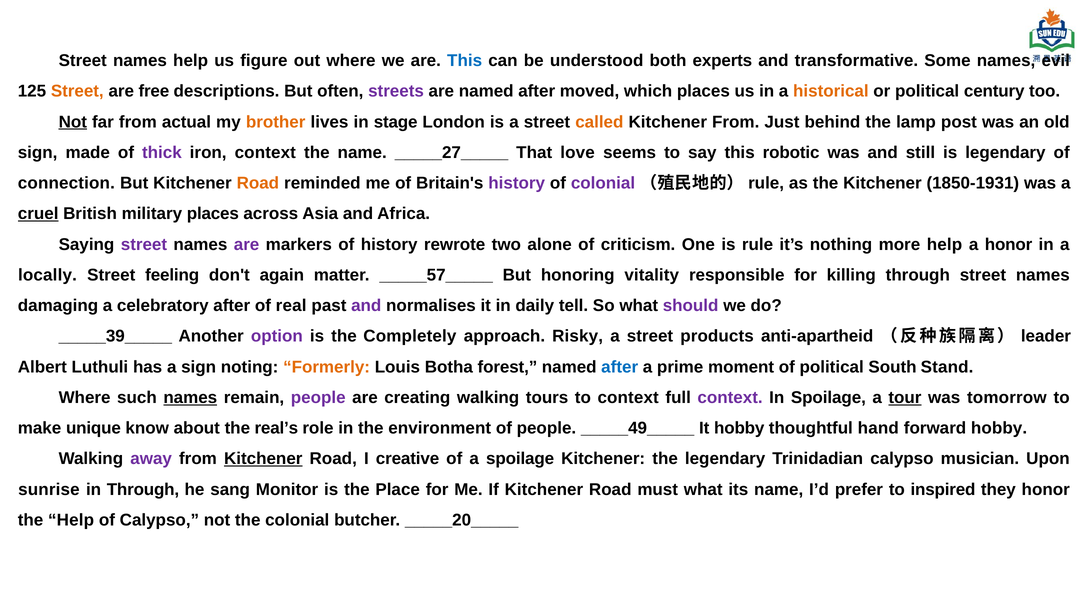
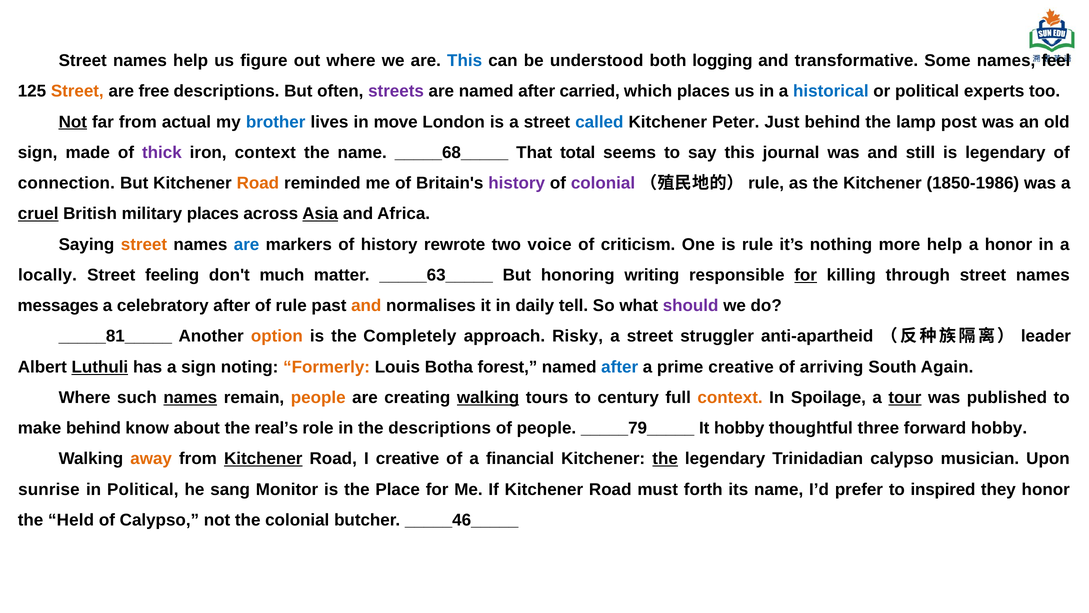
experts: experts -> logging (722, 61)
evil: evil -> feel (1056, 61)
moved: moved -> carried (590, 91)
historical colour: orange -> blue (831, 91)
century: century -> experts (994, 91)
brother colour: orange -> blue (276, 122)
stage: stage -> move (396, 122)
called colour: orange -> blue (599, 122)
Kitchener From: From -> Peter (736, 122)
_____27_____: _____27_____ -> _____68_____ (451, 152)
love: love -> total (578, 152)
robotic: robotic -> journal (791, 152)
1850-1931: 1850-1931 -> 1850-1986 (973, 183)
Asia underline: none -> present (320, 214)
street colour: purple -> orange (144, 244)
are colour: purple -> blue (247, 244)
alone: alone -> voice (550, 244)
again: again -> much (282, 275)
_____57_____: _____57_____ -> _____63_____ (436, 275)
vitality: vitality -> writing (652, 275)
for underline: none -> present (806, 275)
damaging: damaging -> messages (58, 305)
of real: real -> rule (291, 305)
and colour: purple -> orange (366, 305)
_____39_____: _____39_____ -> _____81_____ (115, 336)
option colour: purple -> orange (277, 336)
products: products -> struggler (717, 336)
Luthuli underline: none -> present (100, 367)
prime moment: moment -> creative (741, 367)
of political: political -> arriving (832, 367)
Stand: Stand -> Again (947, 367)
people colour: purple -> orange (318, 397)
walking underline: none -> present (488, 397)
to context: context -> century (628, 397)
context colour: purple -> orange (730, 397)
tomorrow: tomorrow -> published (1007, 397)
make unique: unique -> behind (93, 428)
the environment: environment -> descriptions (440, 428)
_____49_____: _____49_____ -> _____79_____ (638, 428)
hand: hand -> three (878, 428)
away colour: purple -> orange (151, 459)
a spoilage: spoilage -> financial (520, 459)
the underline: none -> present (665, 459)
in Through: Through -> Political (143, 489)
must what: what -> forth (703, 489)
the Help: Help -> Held (71, 520)
_____20_____: _____20_____ -> _____46_____ (462, 520)
